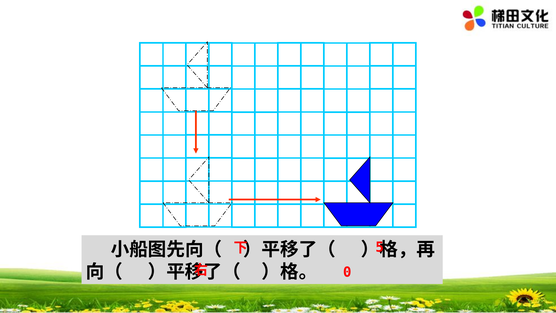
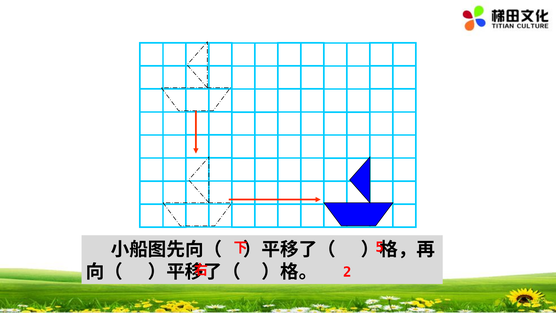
0: 0 -> 2 (347, 272)
